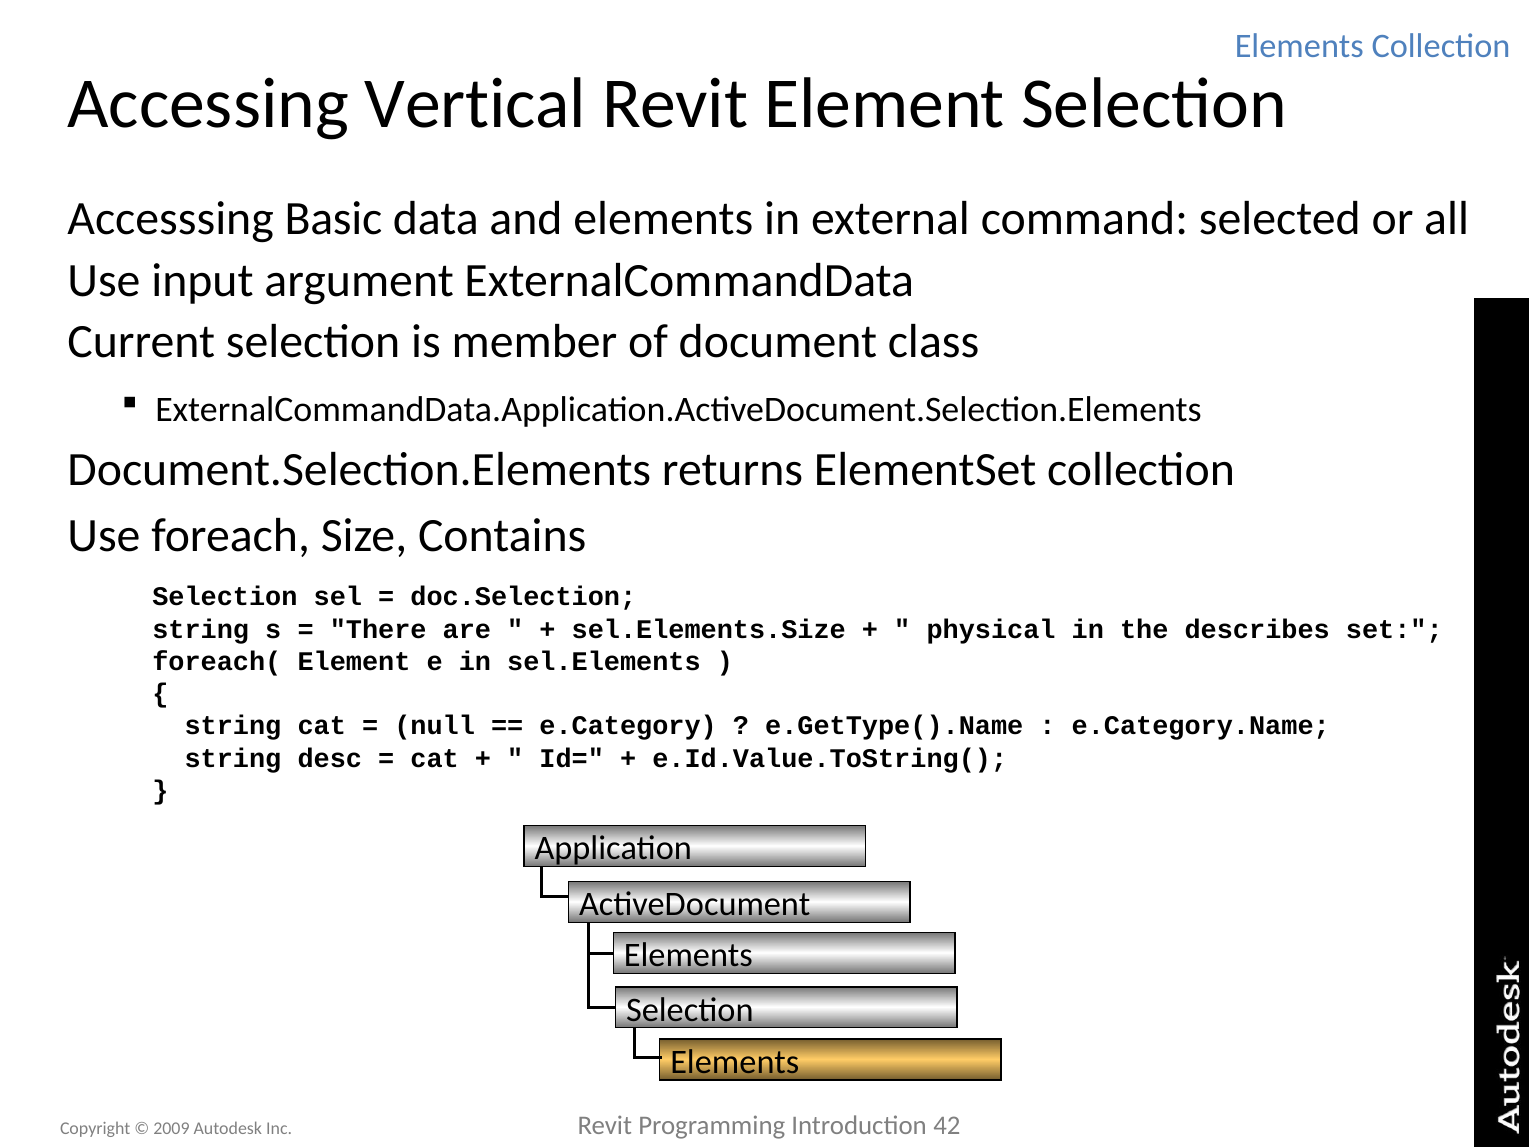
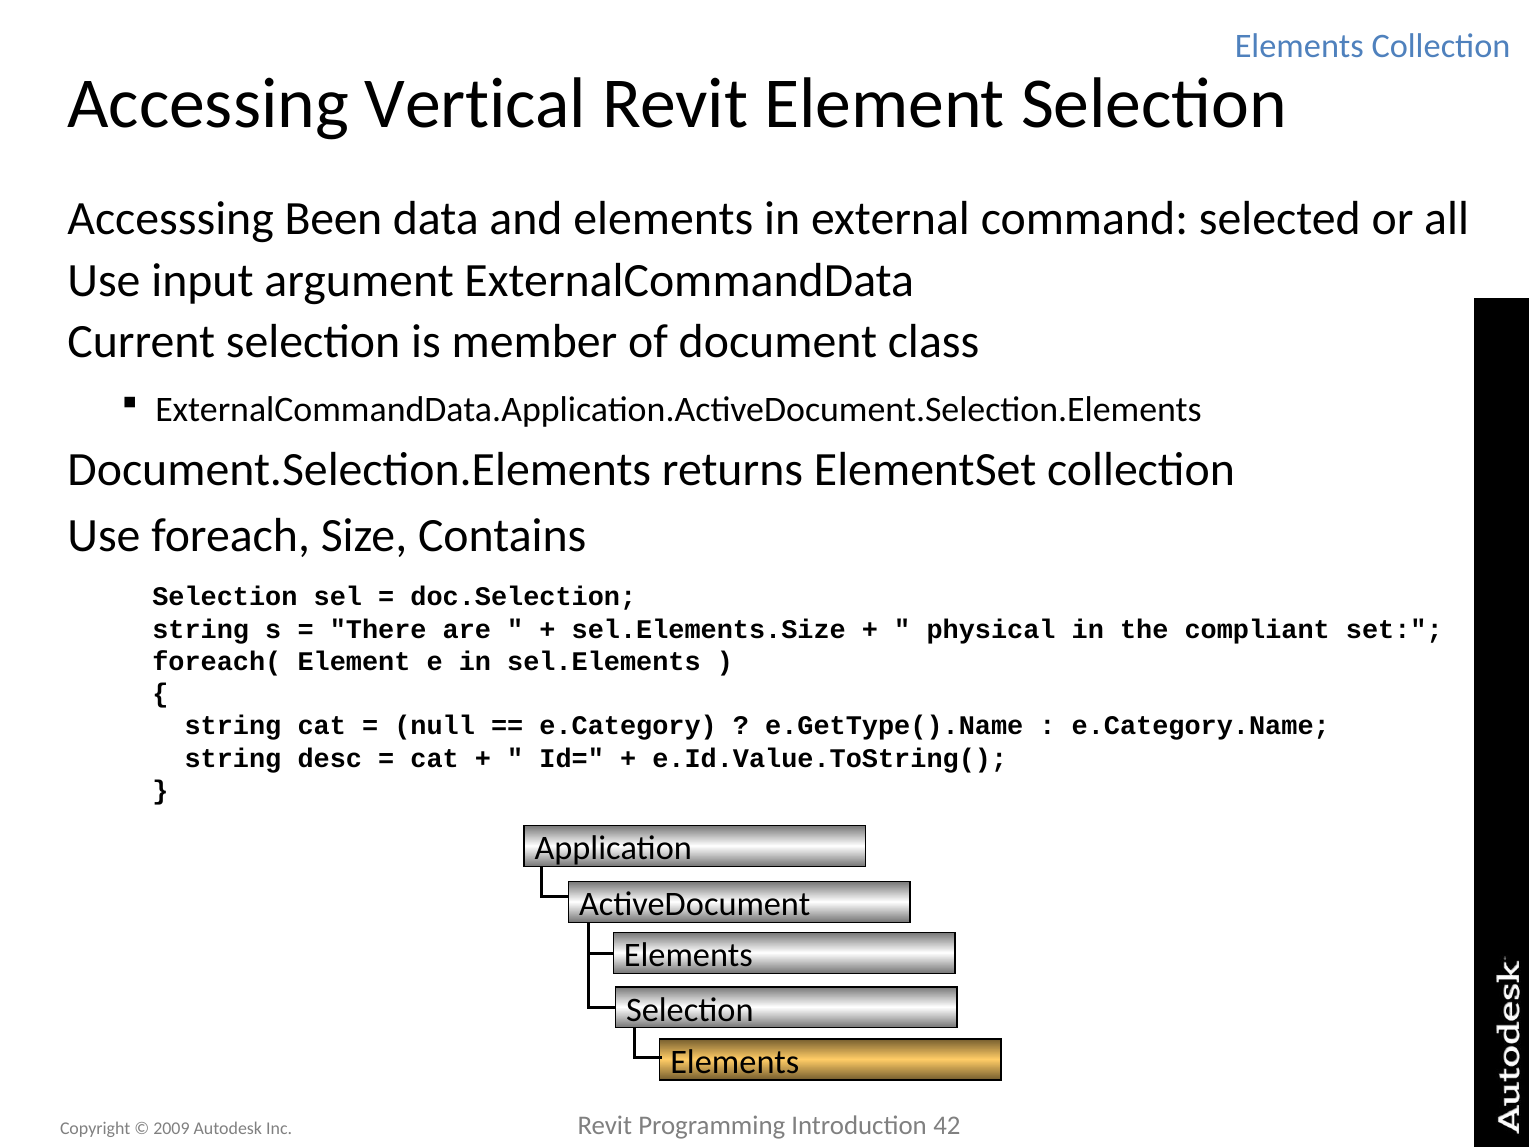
Basic: Basic -> Been (333, 219)
describes: describes -> compliant (1257, 629)
